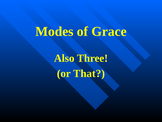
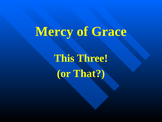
Modes: Modes -> Mercy (54, 31)
Also: Also -> This (64, 58)
